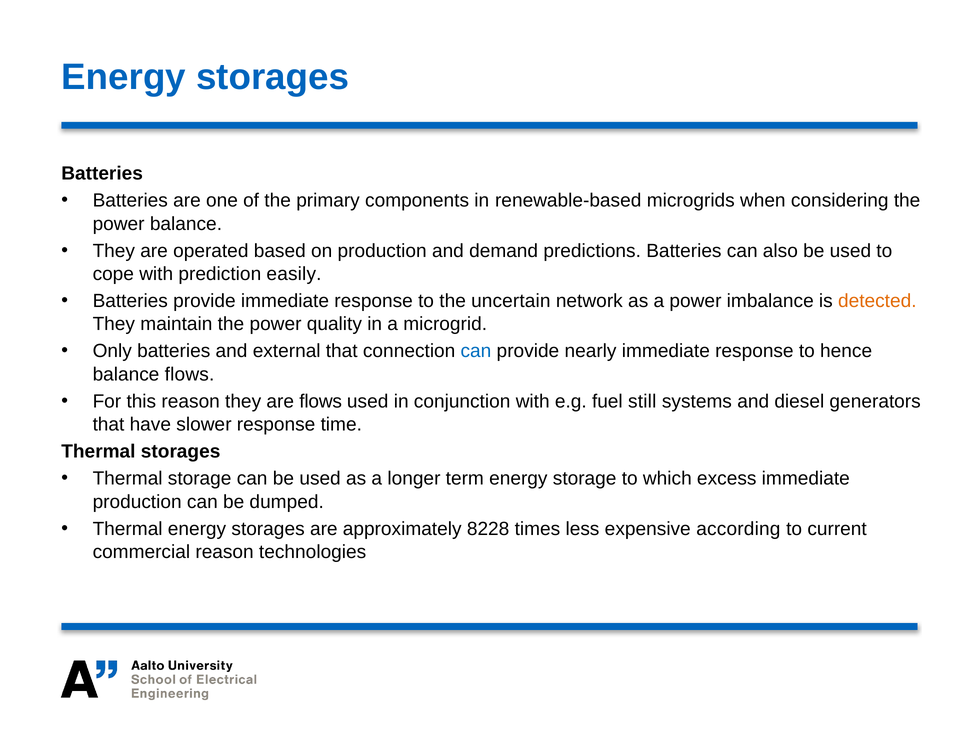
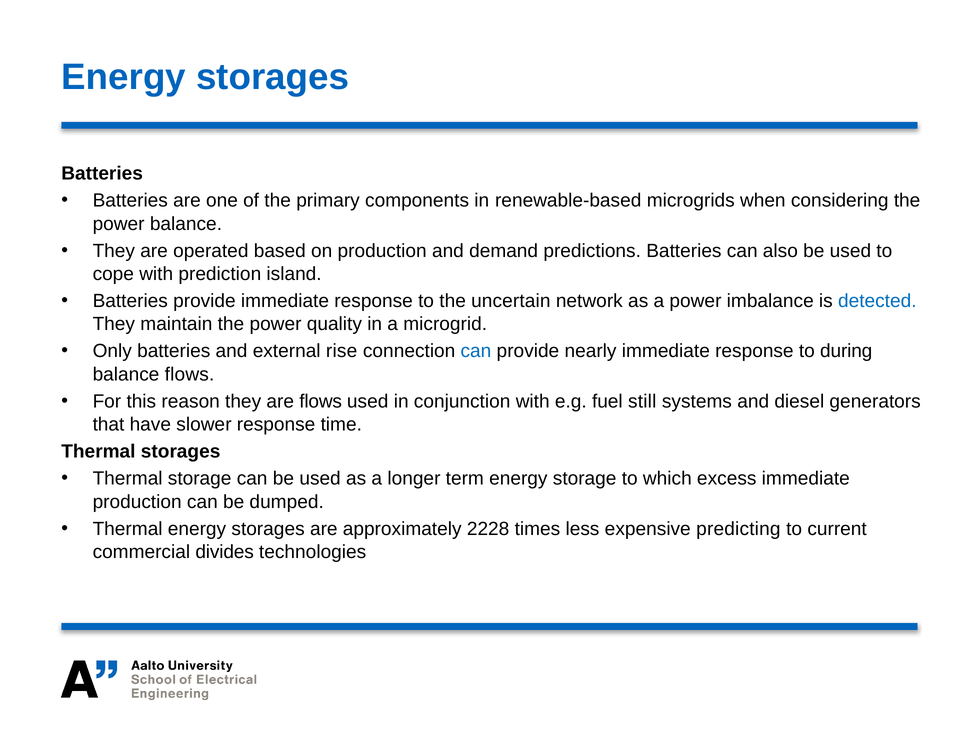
easily: easily -> island (294, 274)
detected colour: orange -> blue (877, 301)
external that: that -> rise (342, 351)
hence: hence -> during (846, 351)
8228: 8228 -> 2228 (488, 529)
according: according -> predicting (738, 529)
commercial reason: reason -> divides (225, 552)
